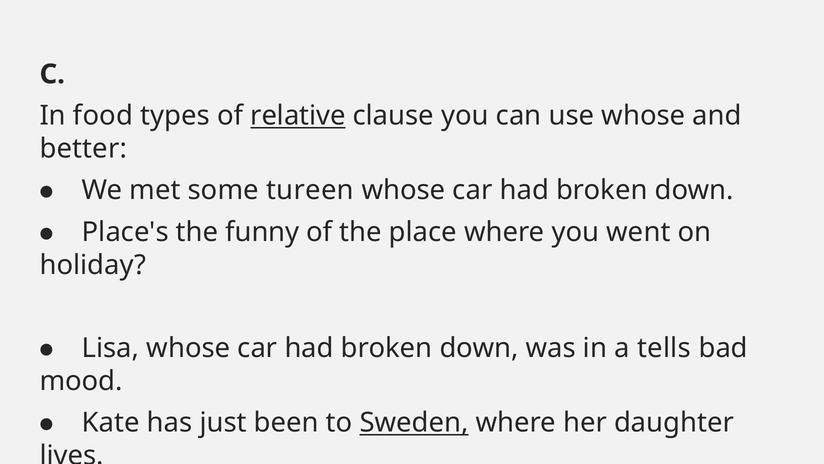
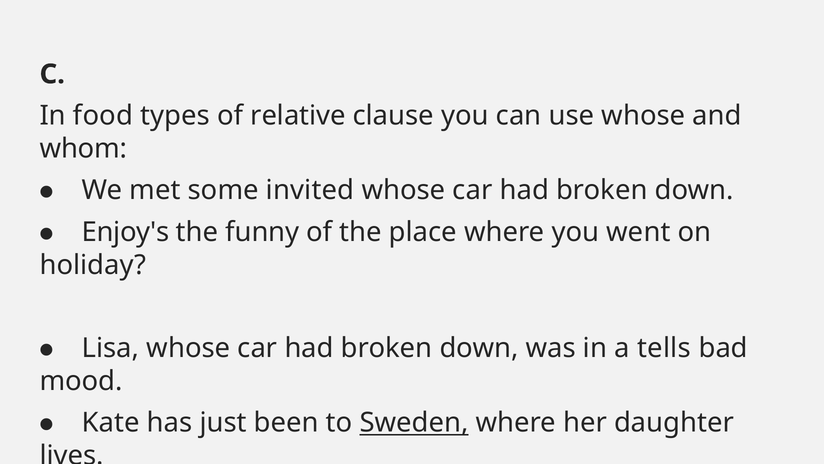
relative underline: present -> none (298, 116)
better: better -> whom (83, 149)
tureen: tureen -> invited (310, 190)
Place's: Place's -> Enjoy's (125, 232)
